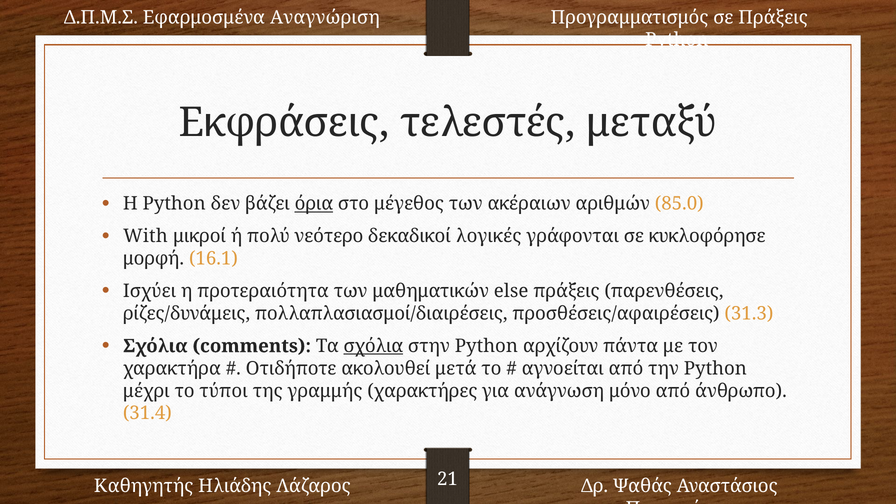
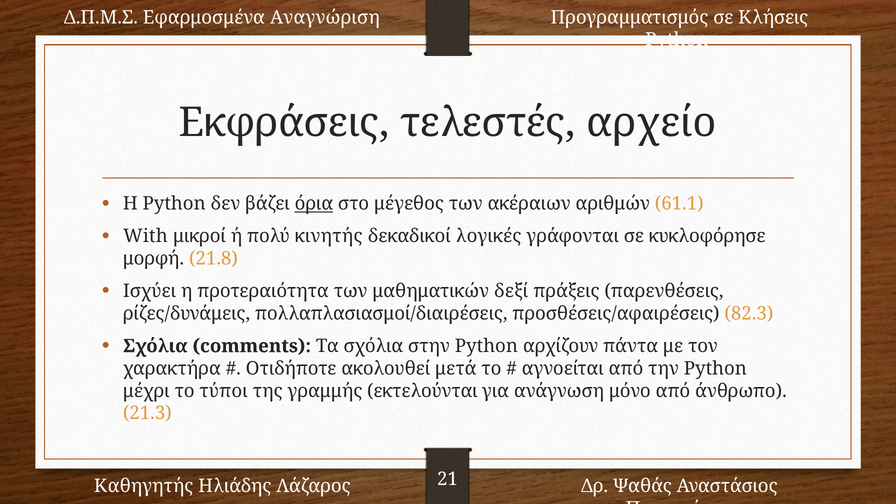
σε Πράξεις: Πράξεις -> Κλήσεις (773, 17)
μεταξύ: μεταξύ -> αρχείο (651, 123)
85.0: 85.0 -> 61.1 (679, 204)
νεότερο: νεότερο -> κινητής (329, 236)
16.1: 16.1 -> 21.8 (213, 259)
else: else -> δεξί (511, 291)
31.3: 31.3 -> 82.3 (749, 314)
σχόλια underline: present -> none (373, 346)
χαρακτήρες: χαρακτήρες -> εκτελούνται (422, 391)
31.4: 31.4 -> 21.3 (147, 413)
